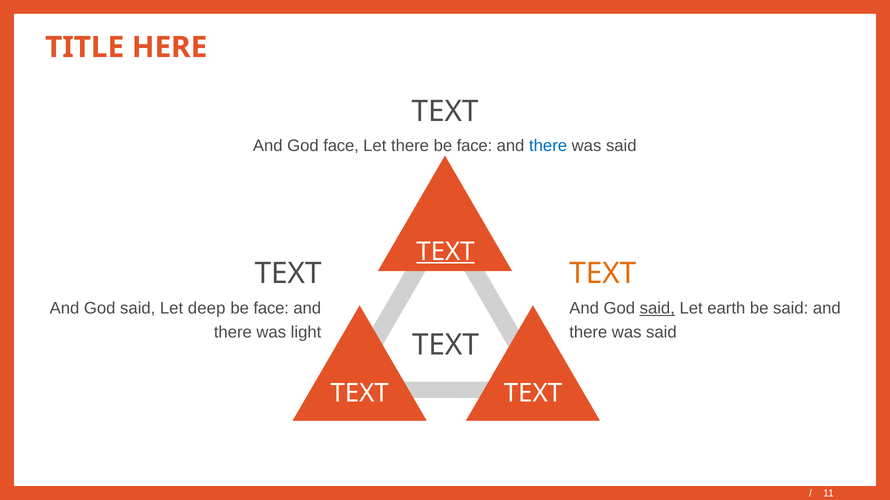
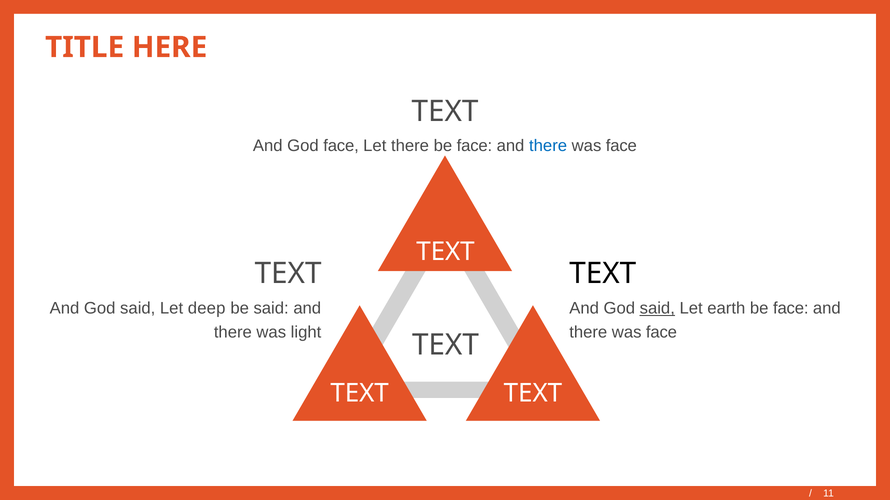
said: said -> face (621, 146)
TEXT underline: present -> none (445, 252)
TEXT colour: orange -> black (603, 274)
face: face -> said (271, 309)
said: said -> face (791, 309)
said: said -> face (661, 333)
